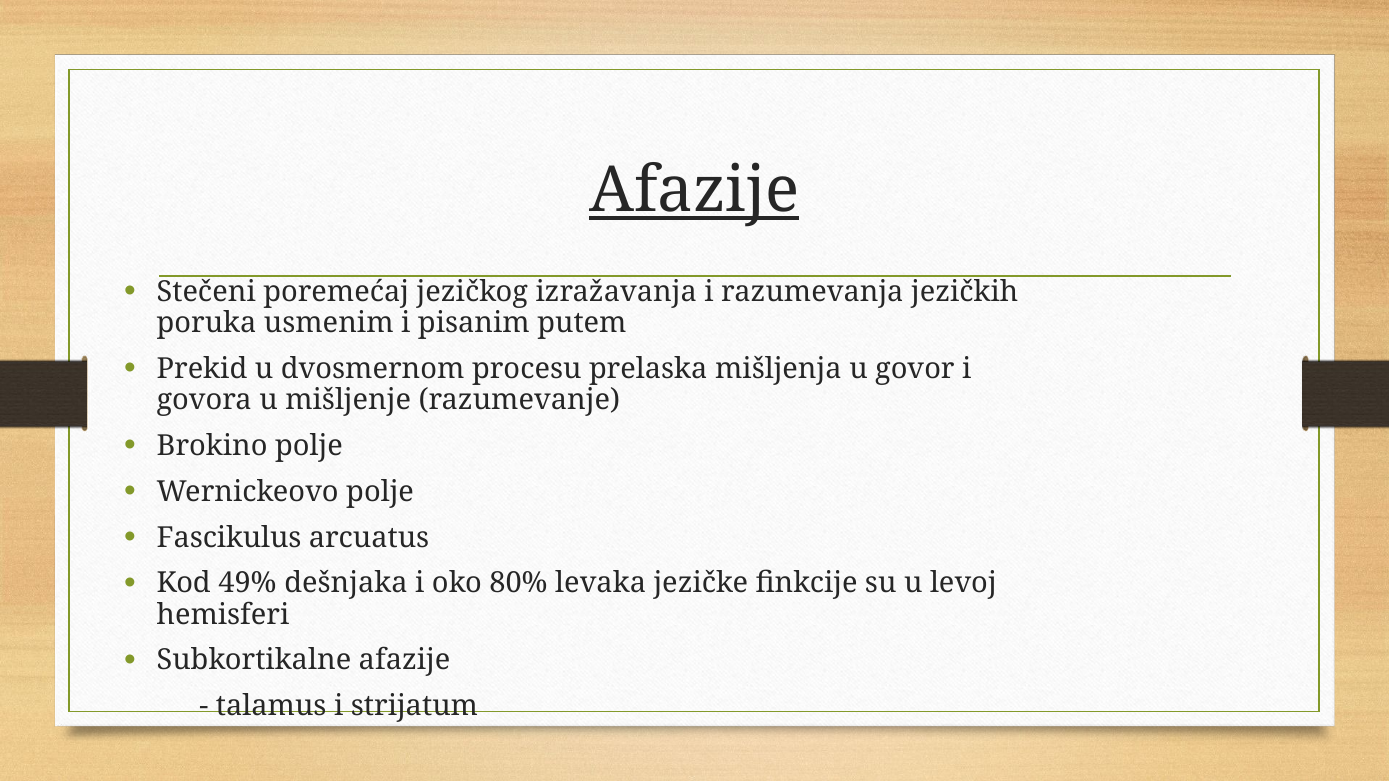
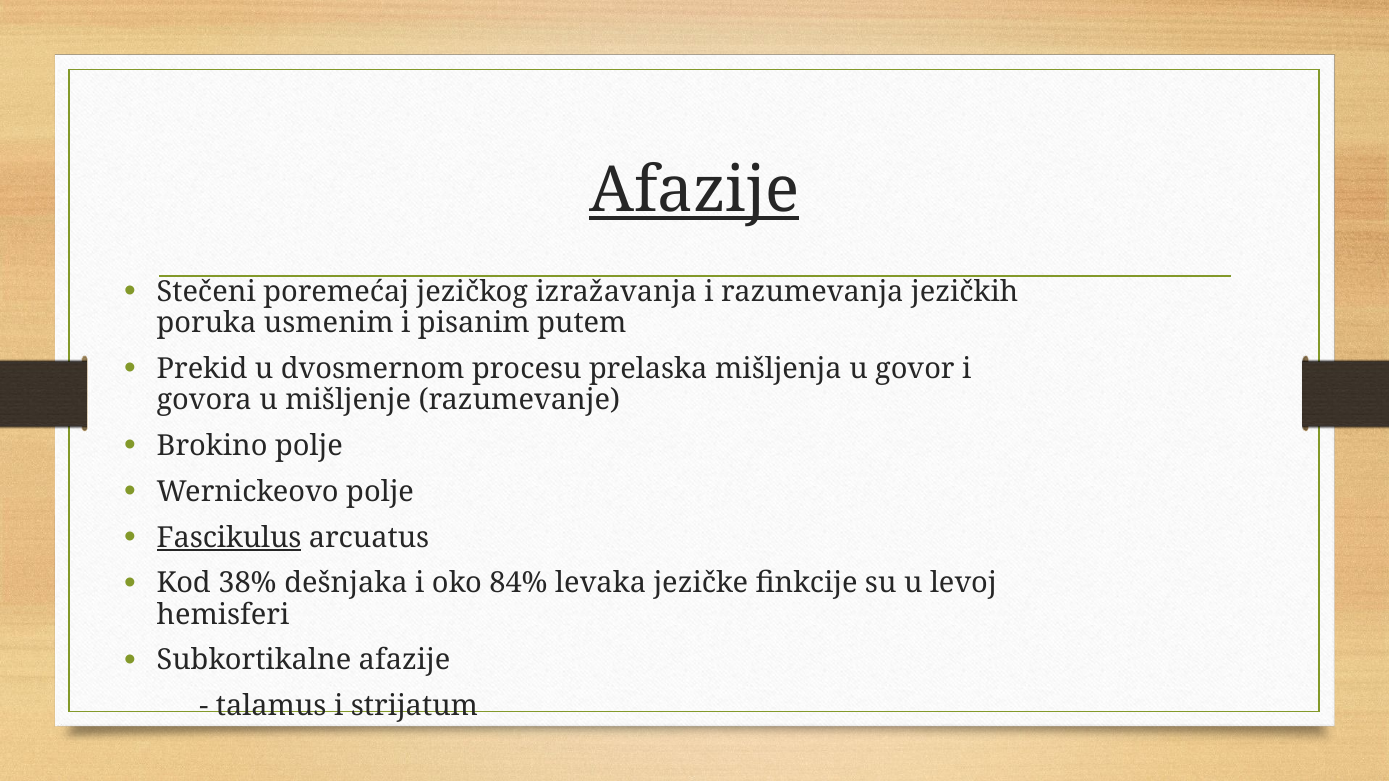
Fascikulus underline: none -> present (229, 538)
49%: 49% -> 38% (247, 583)
80%: 80% -> 84% (519, 583)
